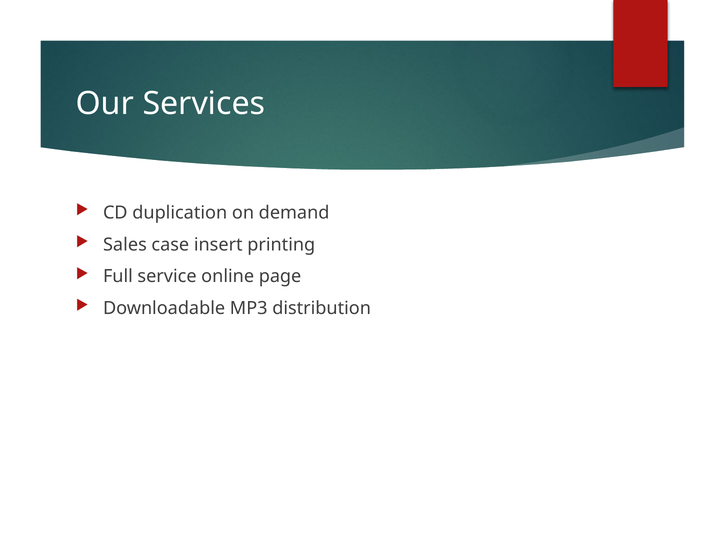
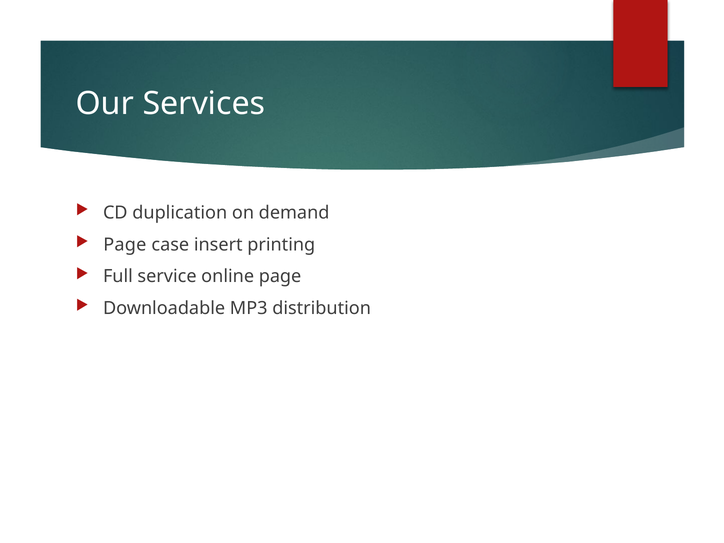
Sales: Sales -> Page (125, 245)
